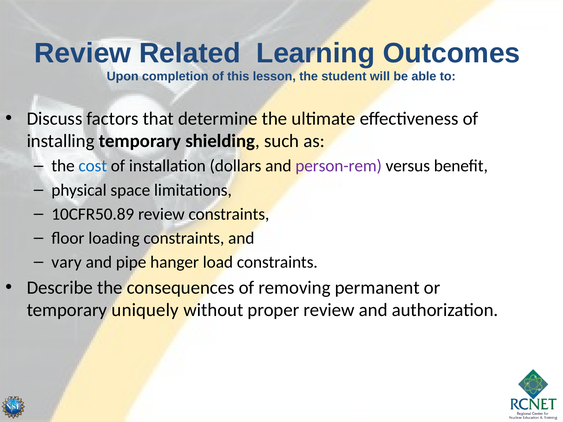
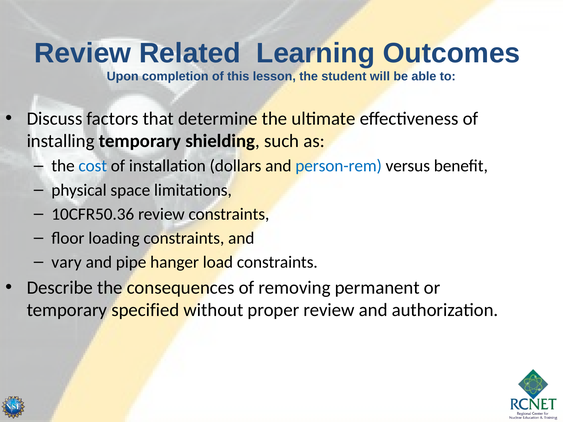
person-rem colour: purple -> blue (339, 166)
10CFR50.89: 10CFR50.89 -> 10CFR50.36 (93, 214)
uniquely: uniquely -> specified (145, 310)
